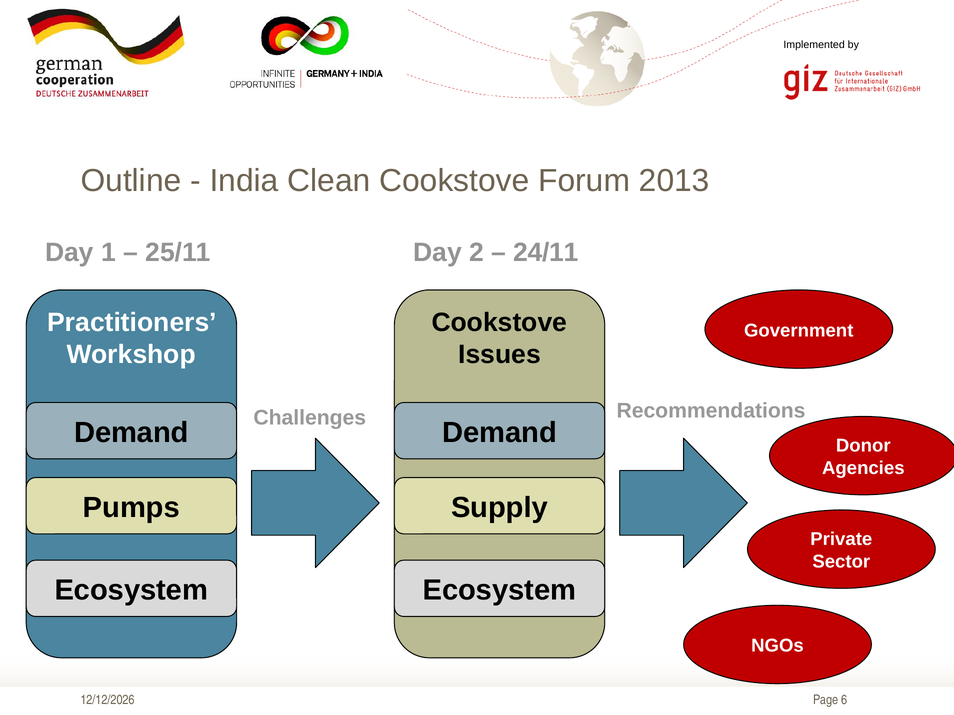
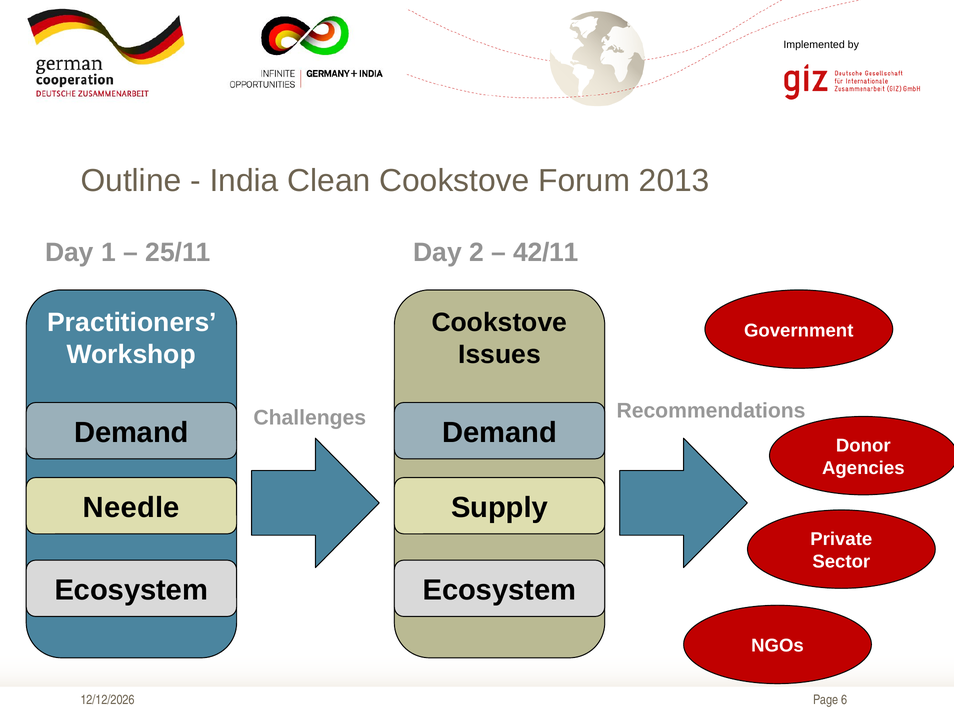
24/11: 24/11 -> 42/11 (546, 253)
Pumps: Pumps -> Needle (131, 508)
